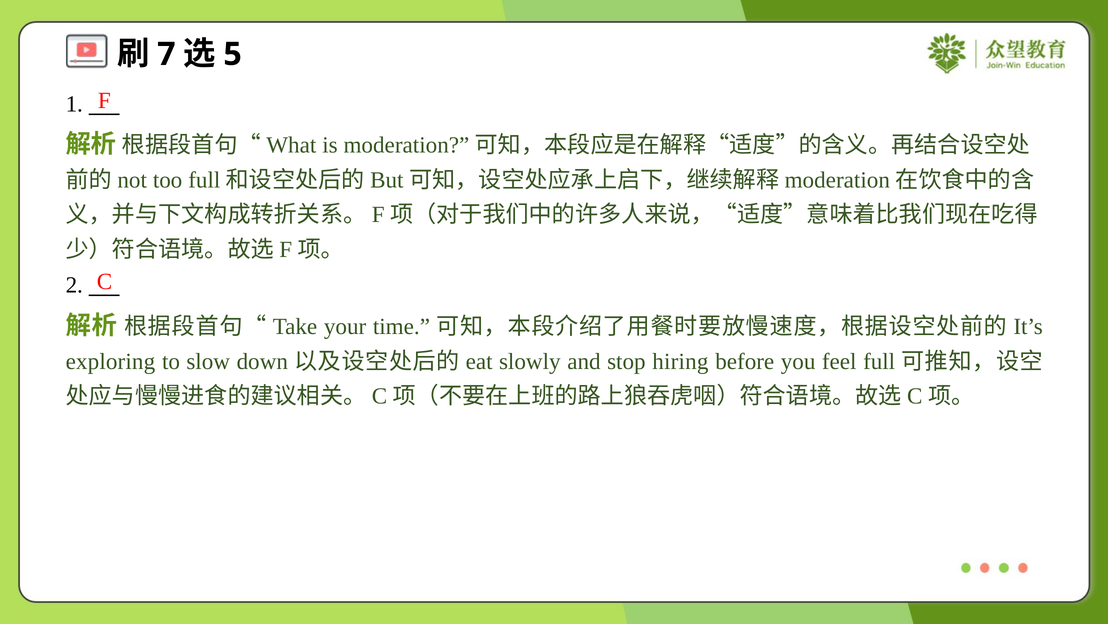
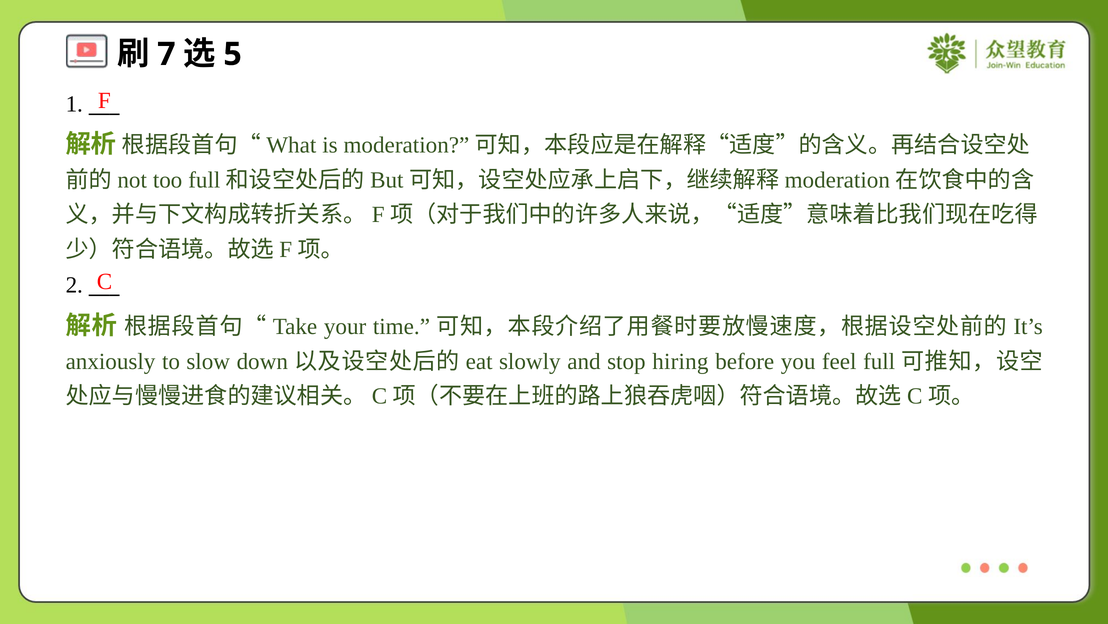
exploring: exploring -> anxiously (110, 361)
